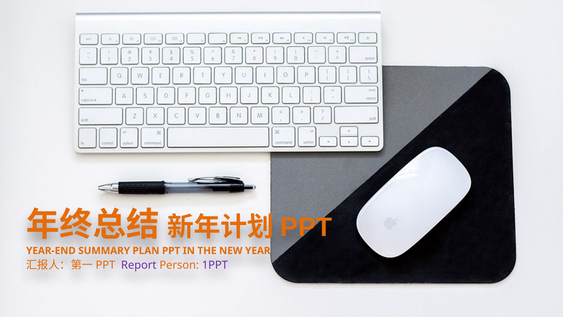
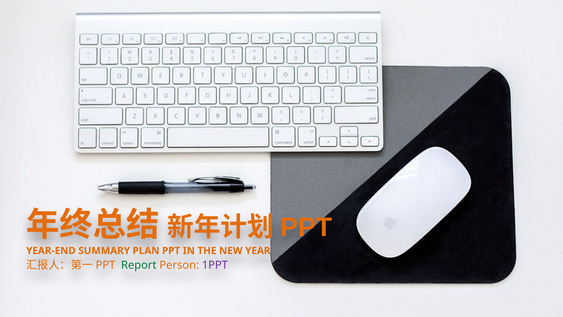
Report colour: purple -> green (139, 265)
